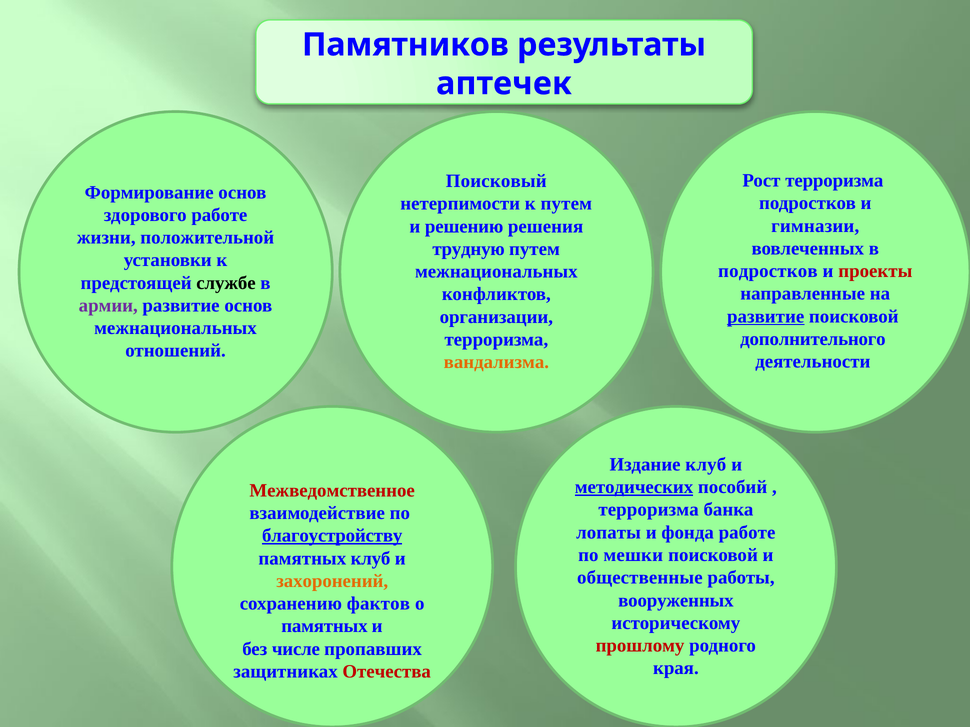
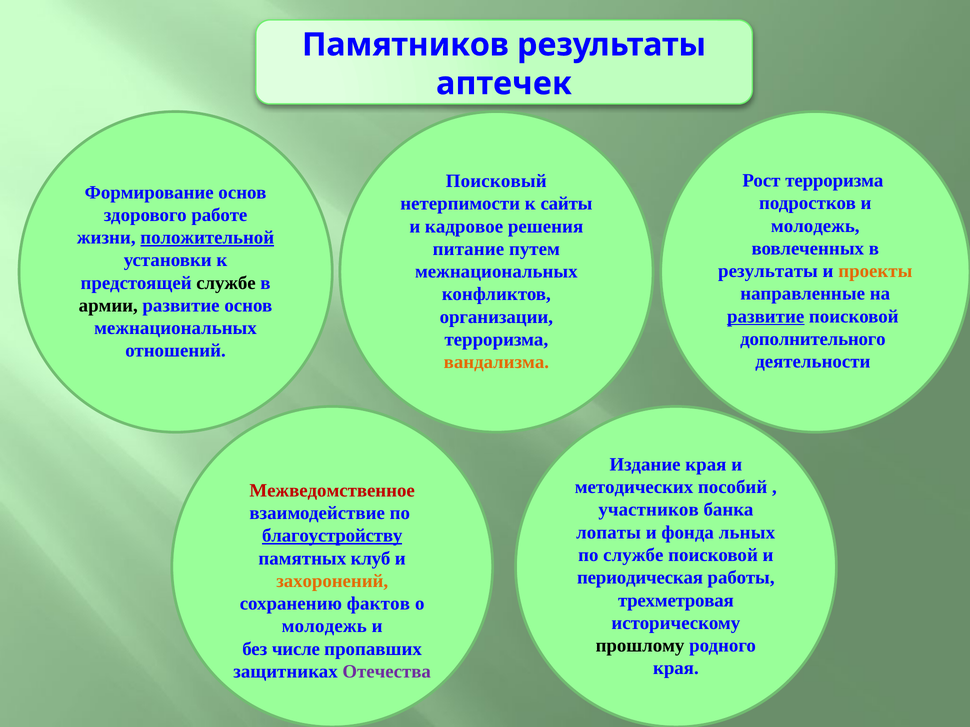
к путем: путем -> сайты (566, 204)
гимназии: гимназии -> молодежь (815, 226)
решению: решению -> кадровое (464, 226)
положительной underline: none -> present (207, 238)
трудную: трудную -> питание (468, 249)
подростков: подростков -> результаты (768, 271)
проекты colour: red -> orange (875, 271)
армии colour: purple -> black (108, 306)
Издание клуб: клуб -> края (706, 465)
методических underline: present -> none (634, 487)
терроризма: терроризма -> участников (649, 510)
фонда работе: работе -> льных (747, 533)
по мешки: мешки -> службе (633, 555)
общественные: общественные -> периодическая (640, 578)
вооруженных: вооруженных -> трехметровая (676, 601)
памятных: памятных -> молодежь (324, 627)
прошлому colour: red -> black (640, 646)
Отечества colour: red -> purple (387, 672)
